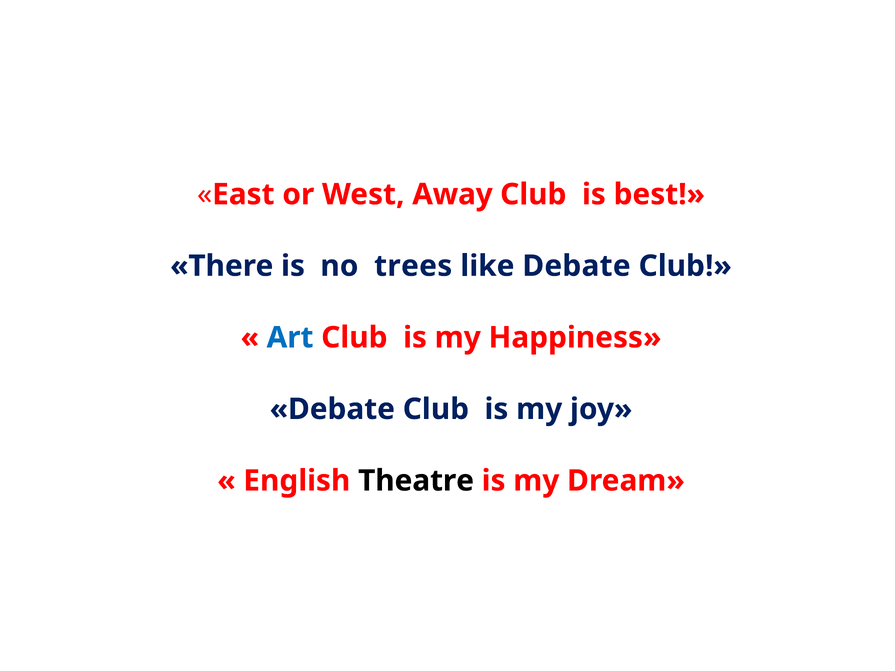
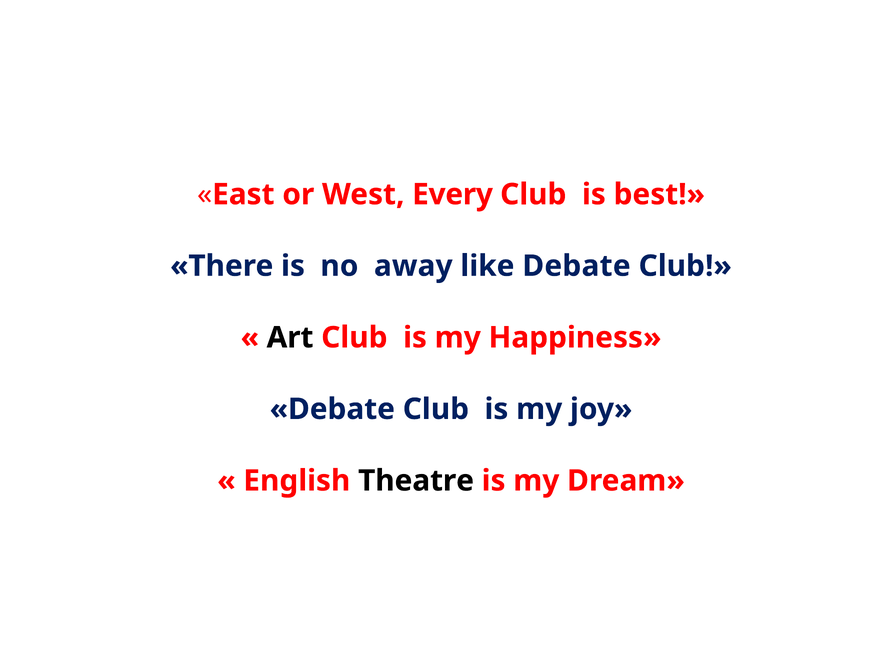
Away: Away -> Every (453, 194)
trees: trees -> away (413, 266)
Art colour: blue -> black (290, 338)
